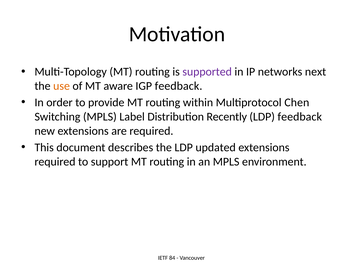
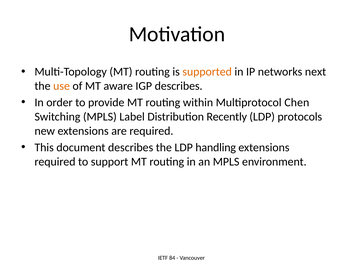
supported colour: purple -> orange (207, 72)
IGP feedback: feedback -> describes (179, 86)
LDP feedback: feedback -> protocols (300, 116)
updated: updated -> handling (216, 147)
